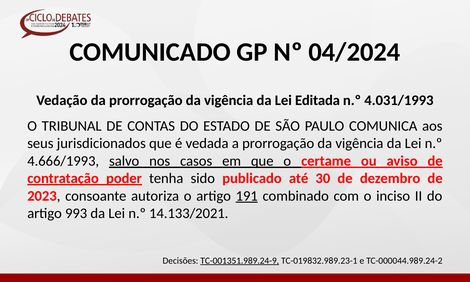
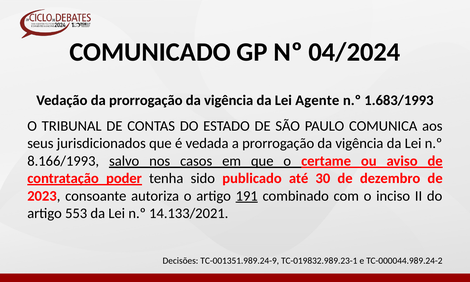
Editada: Editada -> Agente (317, 100)
4.031/1993: 4.031/1993 -> 1.683/1993 (399, 100)
4.666/1993: 4.666/1993 -> 8.166/1993 (63, 161)
993: 993 -> 553 (76, 213)
TC-001351.989.24-9 underline: present -> none (240, 261)
